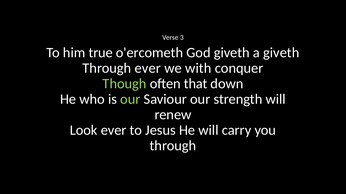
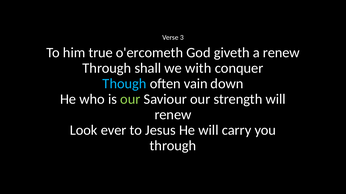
a giveth: giveth -> renew (281, 53)
Through ever: ever -> shall (148, 68)
Though colour: light green -> light blue (125, 84)
that: that -> vain (196, 84)
